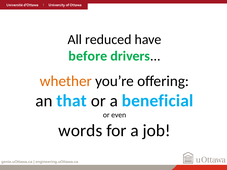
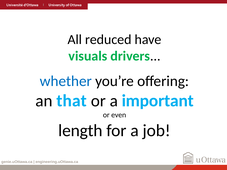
before: before -> visuals (88, 56)
whether colour: orange -> blue (66, 81)
beneficial: beneficial -> important (158, 101)
words: words -> length (80, 131)
